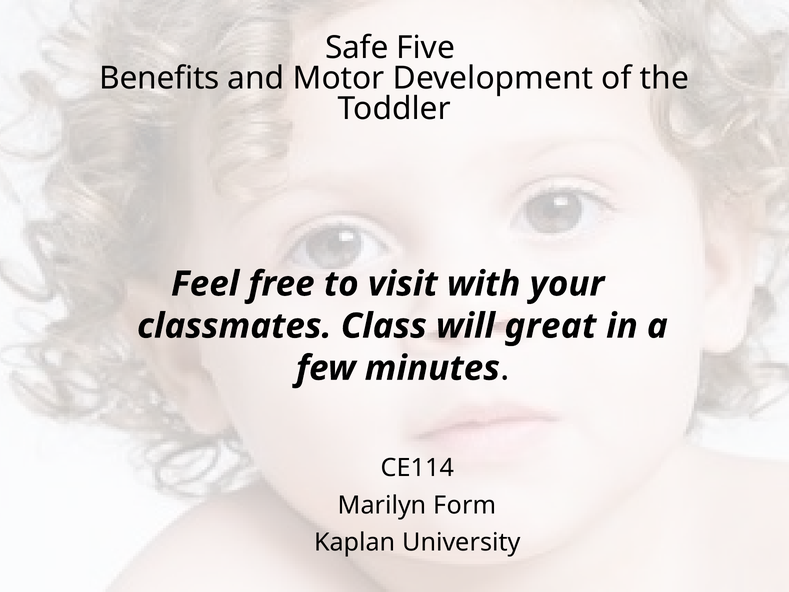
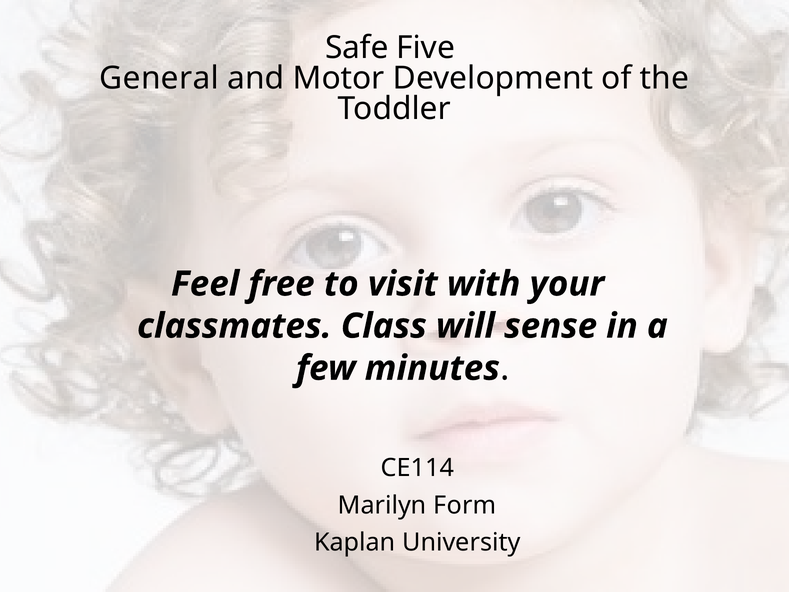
Benefits: Benefits -> General (159, 78)
great: great -> sense (551, 326)
